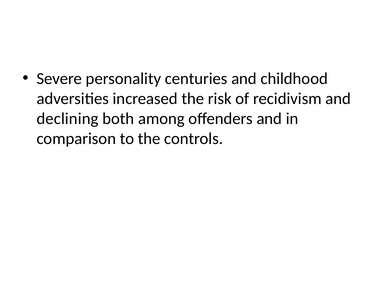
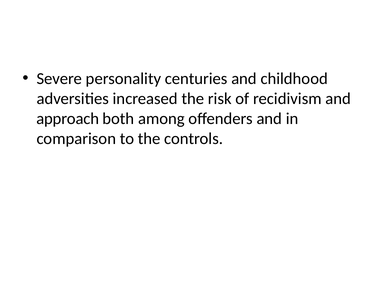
declining: declining -> approach (68, 119)
